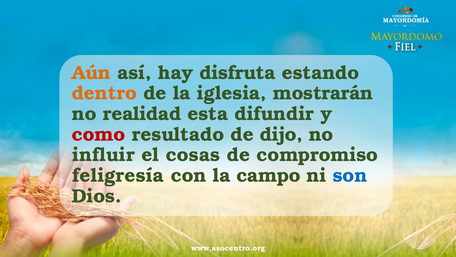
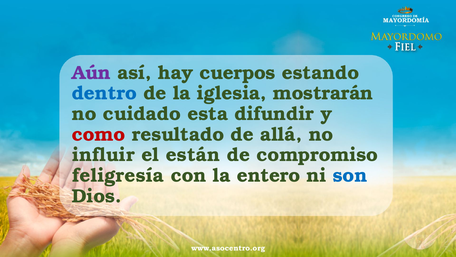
Aún colour: orange -> purple (91, 73)
disfruta: disfruta -> cuerpos (238, 73)
dentro colour: orange -> blue (104, 93)
realidad: realidad -> cuidado (142, 114)
dijo: dijo -> allá (281, 134)
cosas: cosas -> están (193, 155)
campo: campo -> entero (269, 175)
